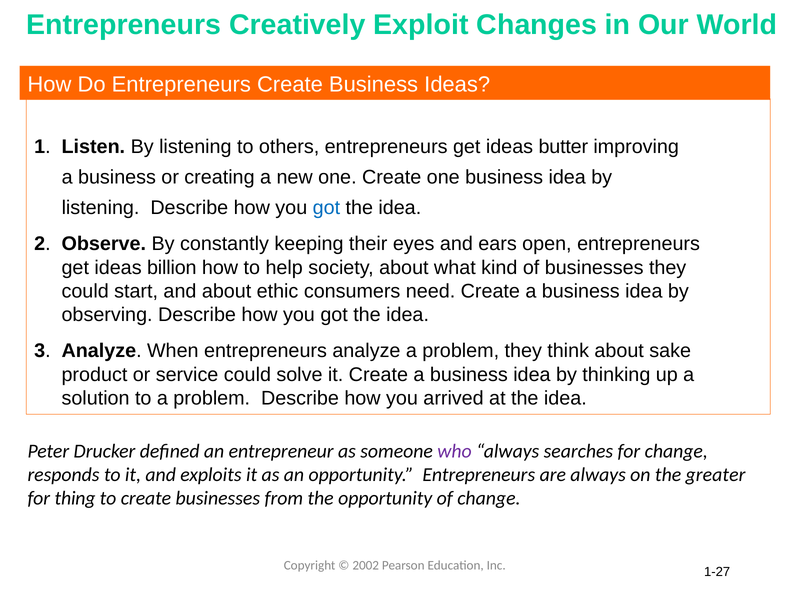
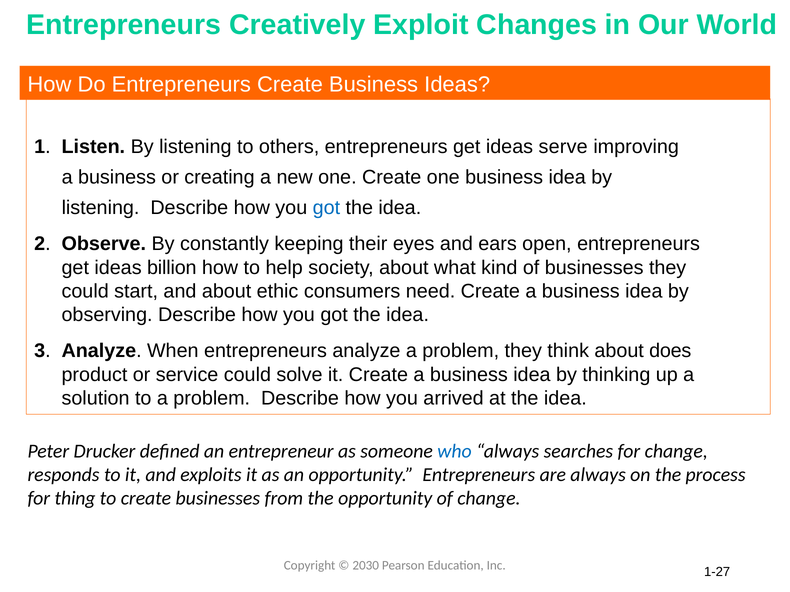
butter: butter -> serve (563, 147)
sake: sake -> does (670, 351)
who colour: purple -> blue (454, 451)
greater: greater -> process (716, 475)
2002: 2002 -> 2030 (366, 566)
